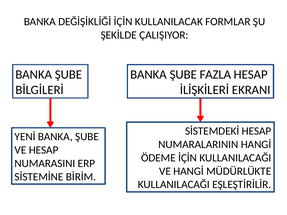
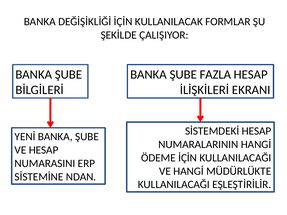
BİRİM: BİRİM -> NDAN (81, 177)
